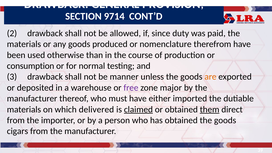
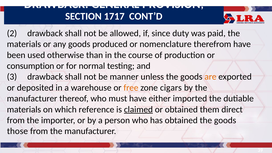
9714: 9714 -> 1717 (114, 16)
free colour: purple -> orange (131, 88)
major: major -> cigars (171, 88)
delivered: delivered -> reference (96, 109)
them underline: present -> none (210, 109)
cigars: cigars -> those (17, 131)
